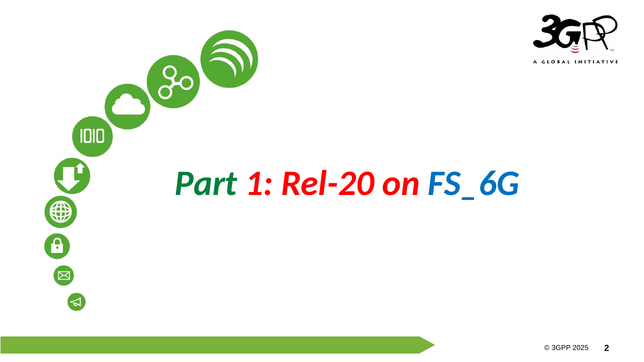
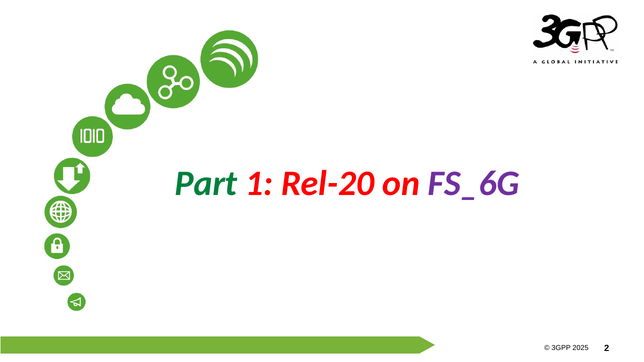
FS_6G colour: blue -> purple (474, 184)
